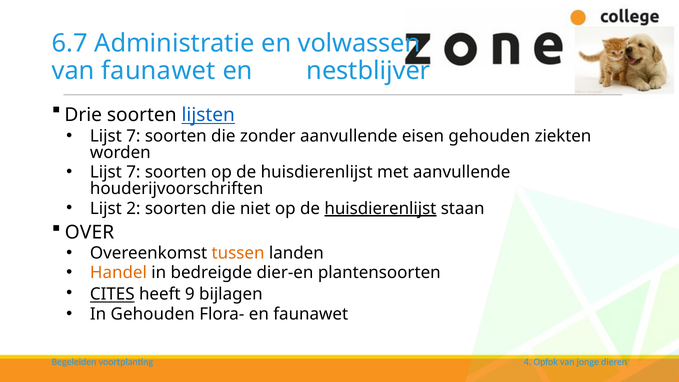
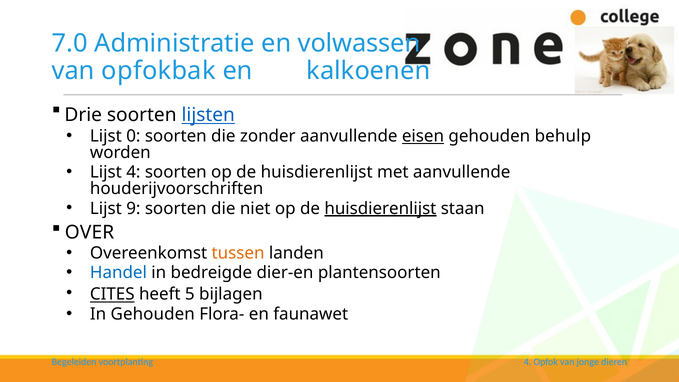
6.7: 6.7 -> 7.0 (70, 43)
van faunawet: faunawet -> opfokbak (159, 71)
nestblijver: nestblijver -> kalkoenen (368, 71)
7: 7 -> 0 (133, 136)
eisen underline: none -> present (423, 136)
ziekten: ziekten -> behulp (563, 136)
7: 7 -> 4 (133, 172)
2: 2 -> 9 (133, 208)
Handel colour: orange -> blue (118, 273)
9: 9 -> 5 (190, 294)
